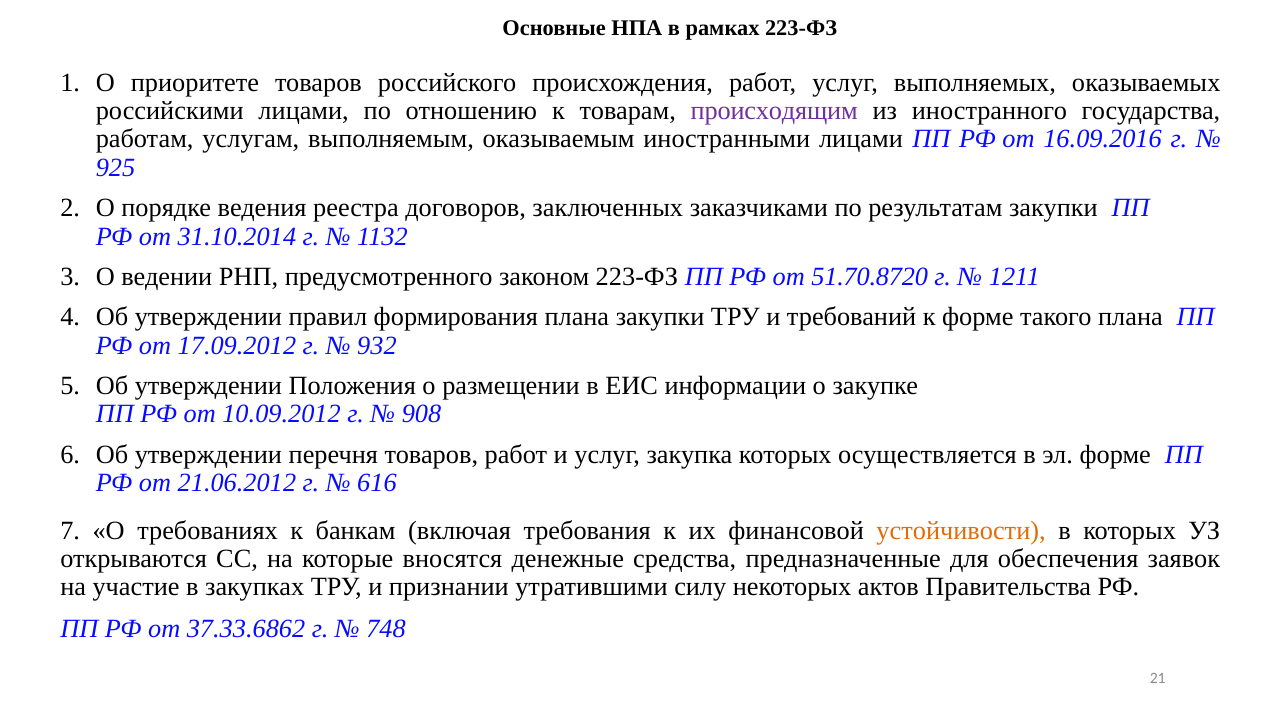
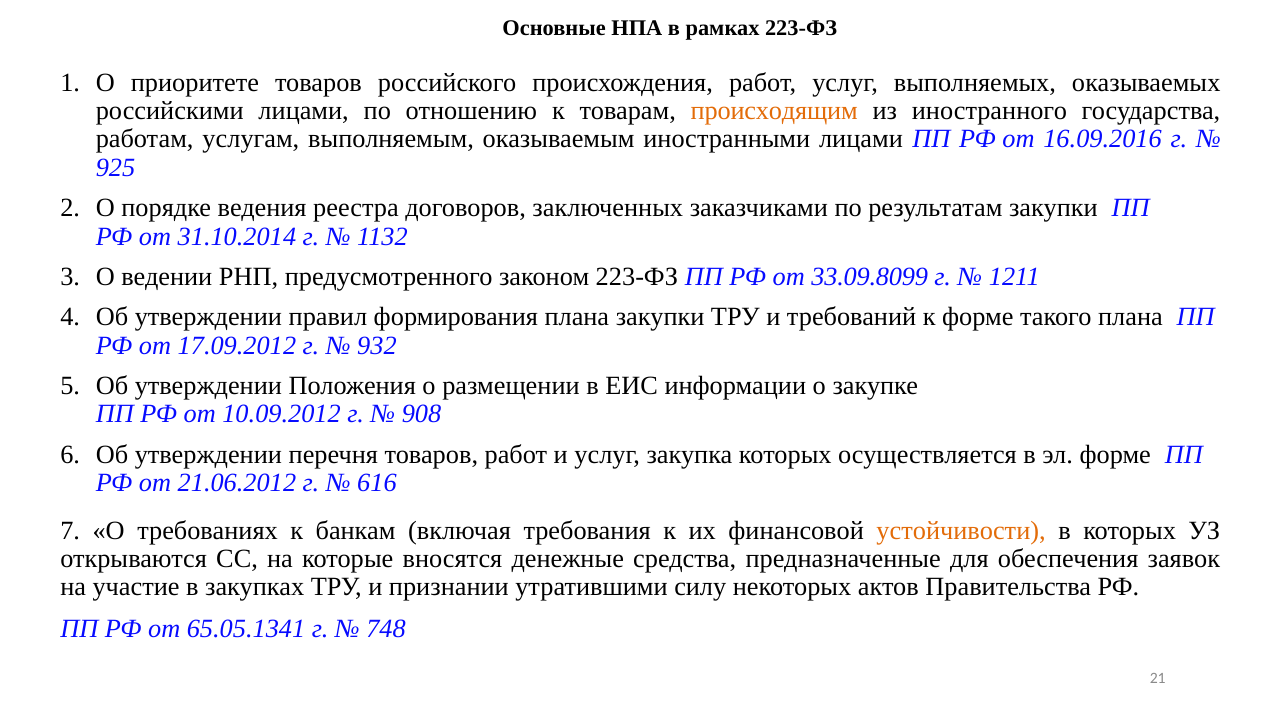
происходящим colour: purple -> orange (774, 111)
51.70.8720: 51.70.8720 -> 33.09.8099 (870, 277)
37.33.6862: 37.33.6862 -> 65.05.1341 (246, 629)
